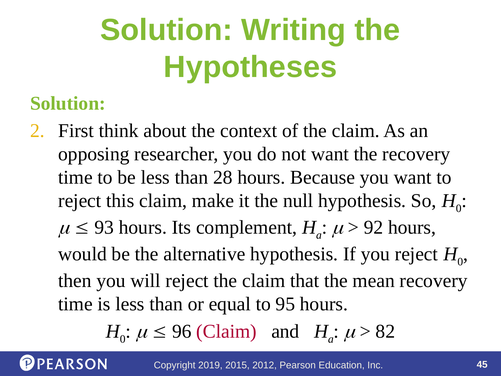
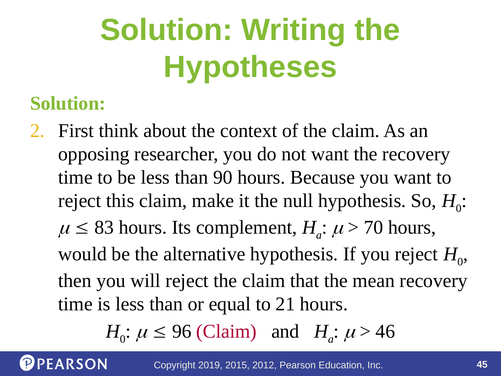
28: 28 -> 90 (223, 177)
93: 93 -> 83 (104, 227)
92: 92 -> 70 (373, 227)
95: 95 -> 21 (285, 304)
82: 82 -> 46 (385, 331)
